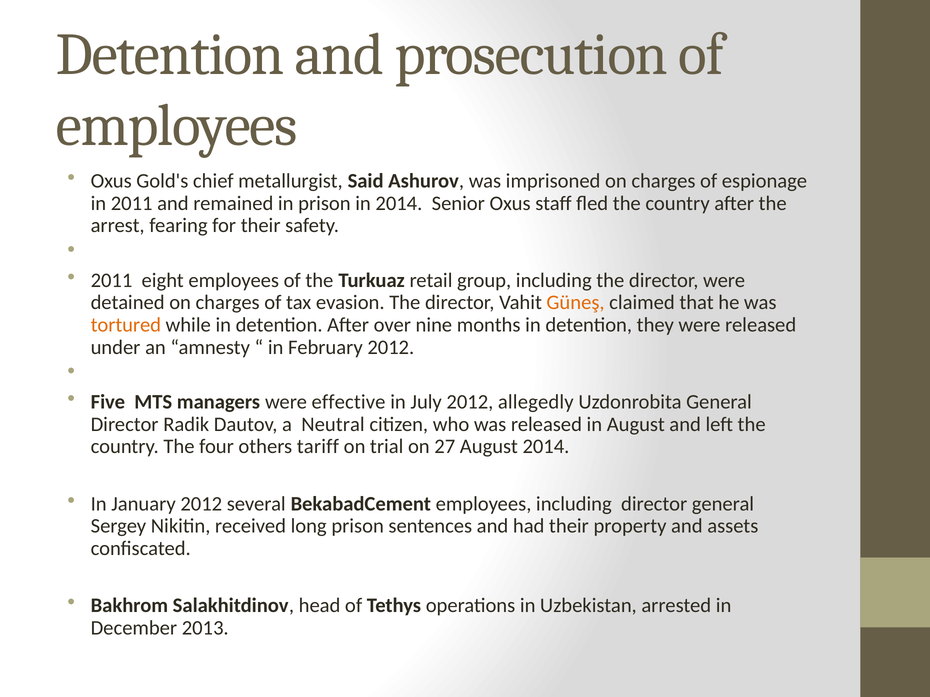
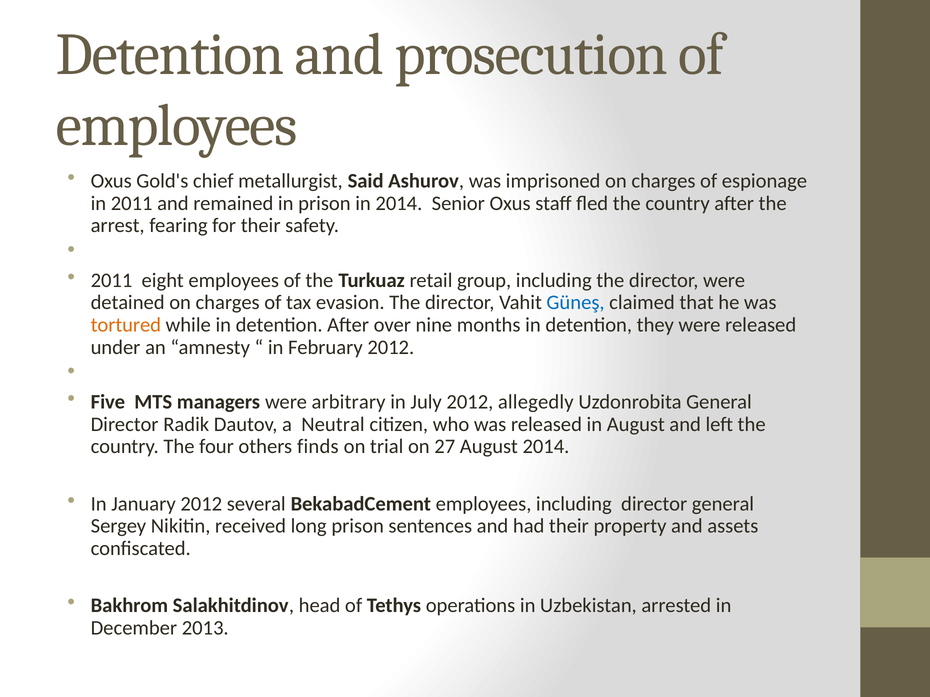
Güneş colour: orange -> blue (576, 303)
effective: effective -> arbitrary (349, 402)
tariff: tariff -> finds (318, 447)
